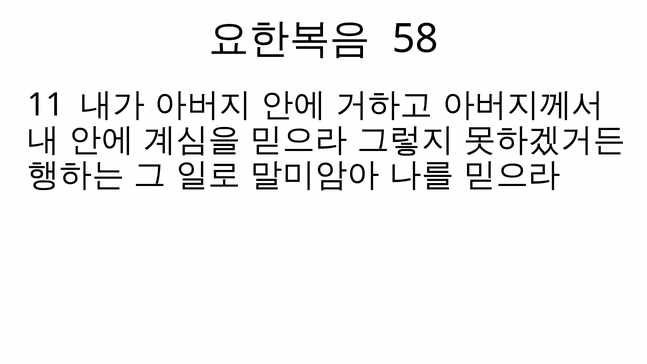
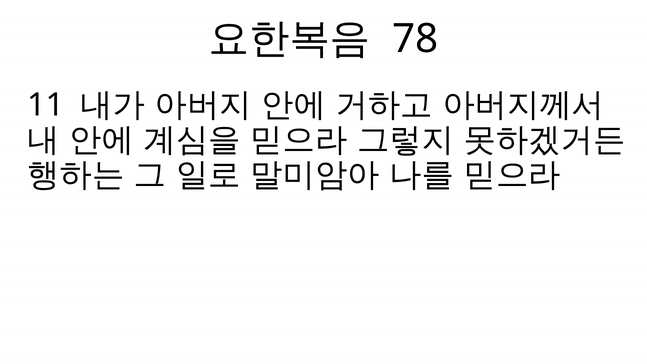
58: 58 -> 78 (415, 39)
